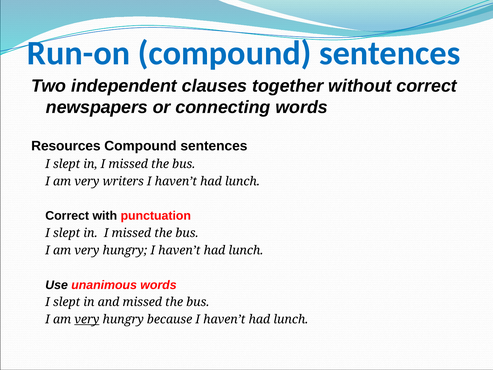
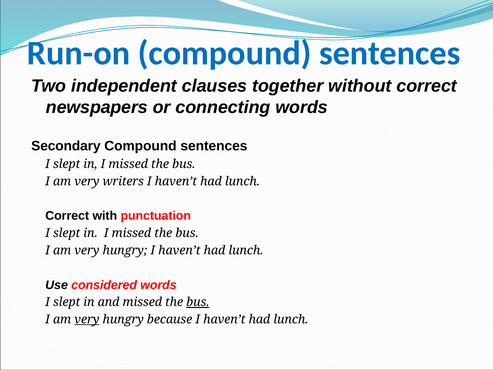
Resources: Resources -> Secondary (66, 146)
unanimous: unanimous -> considered (104, 285)
bus underline: none -> present (198, 302)
